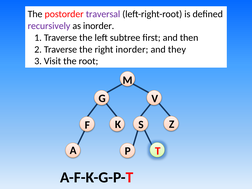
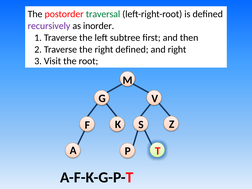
traversal colour: purple -> green (103, 14)
right inorder: inorder -> defined (132, 49)
and they: they -> right (177, 49)
